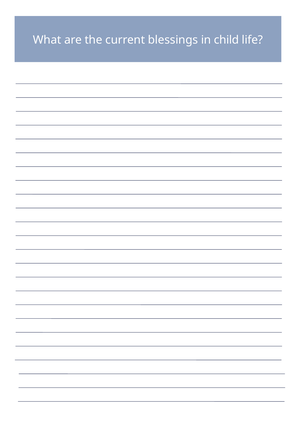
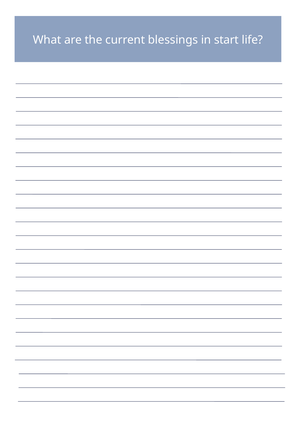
child: child -> start (226, 40)
